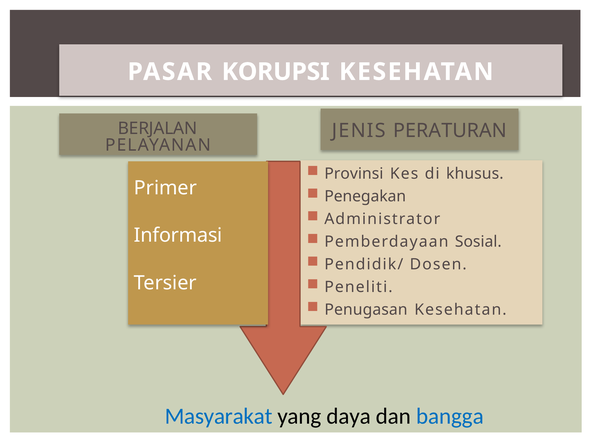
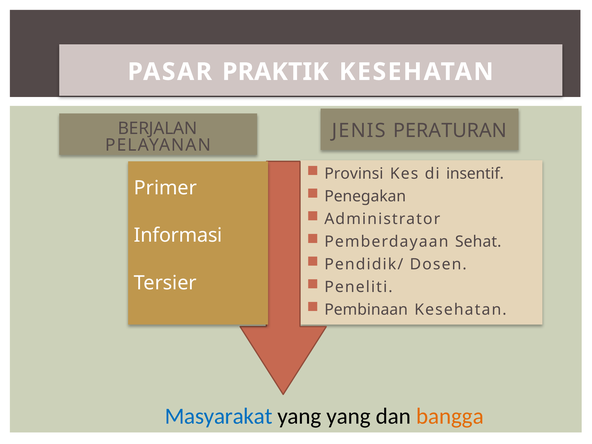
KORUPSI: KORUPSI -> PRAKTIK (275, 72)
khusus: khusus -> insentif (475, 174)
Sosial: Sosial -> Sehat (478, 242)
Penugasan: Penugasan -> Pembinaan (366, 310)
yang daya: daya -> yang (349, 416)
bangga colour: blue -> orange (450, 416)
